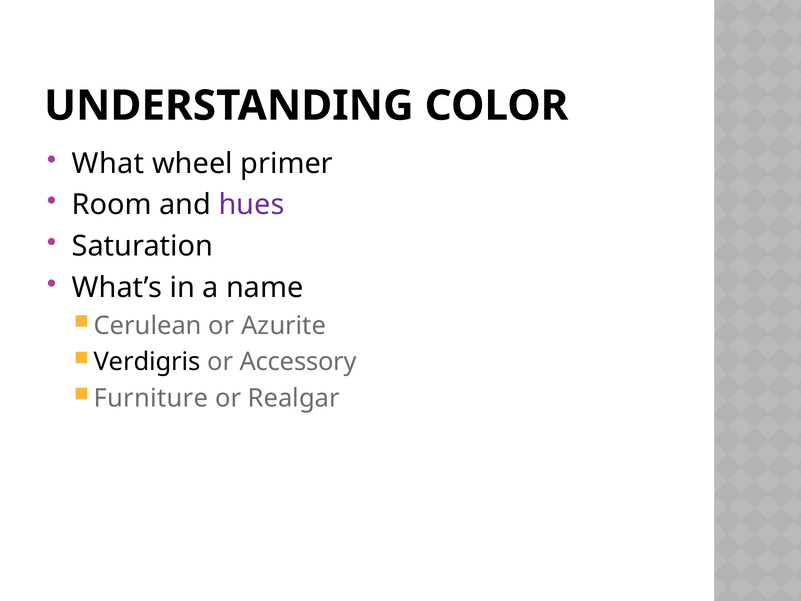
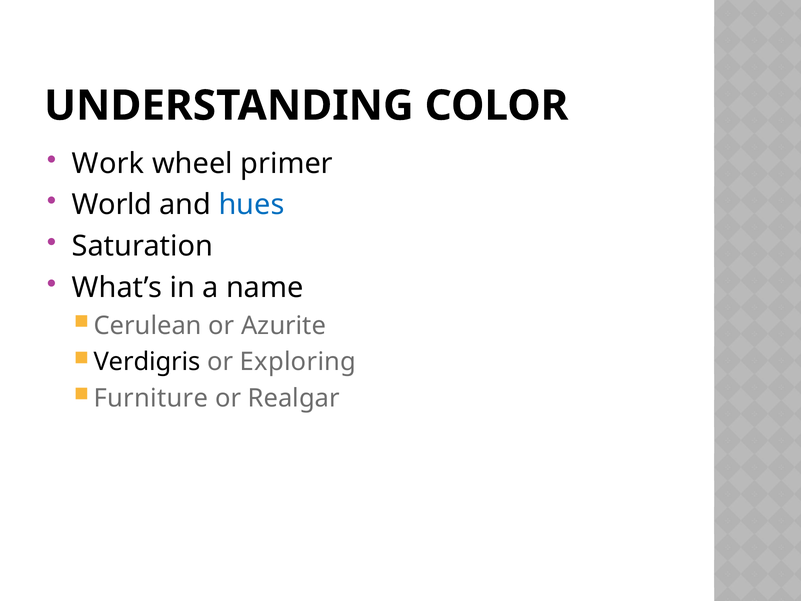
What: What -> Work (108, 163)
Room: Room -> World (112, 205)
hues colour: purple -> blue (251, 205)
Accessory: Accessory -> Exploring (298, 362)
